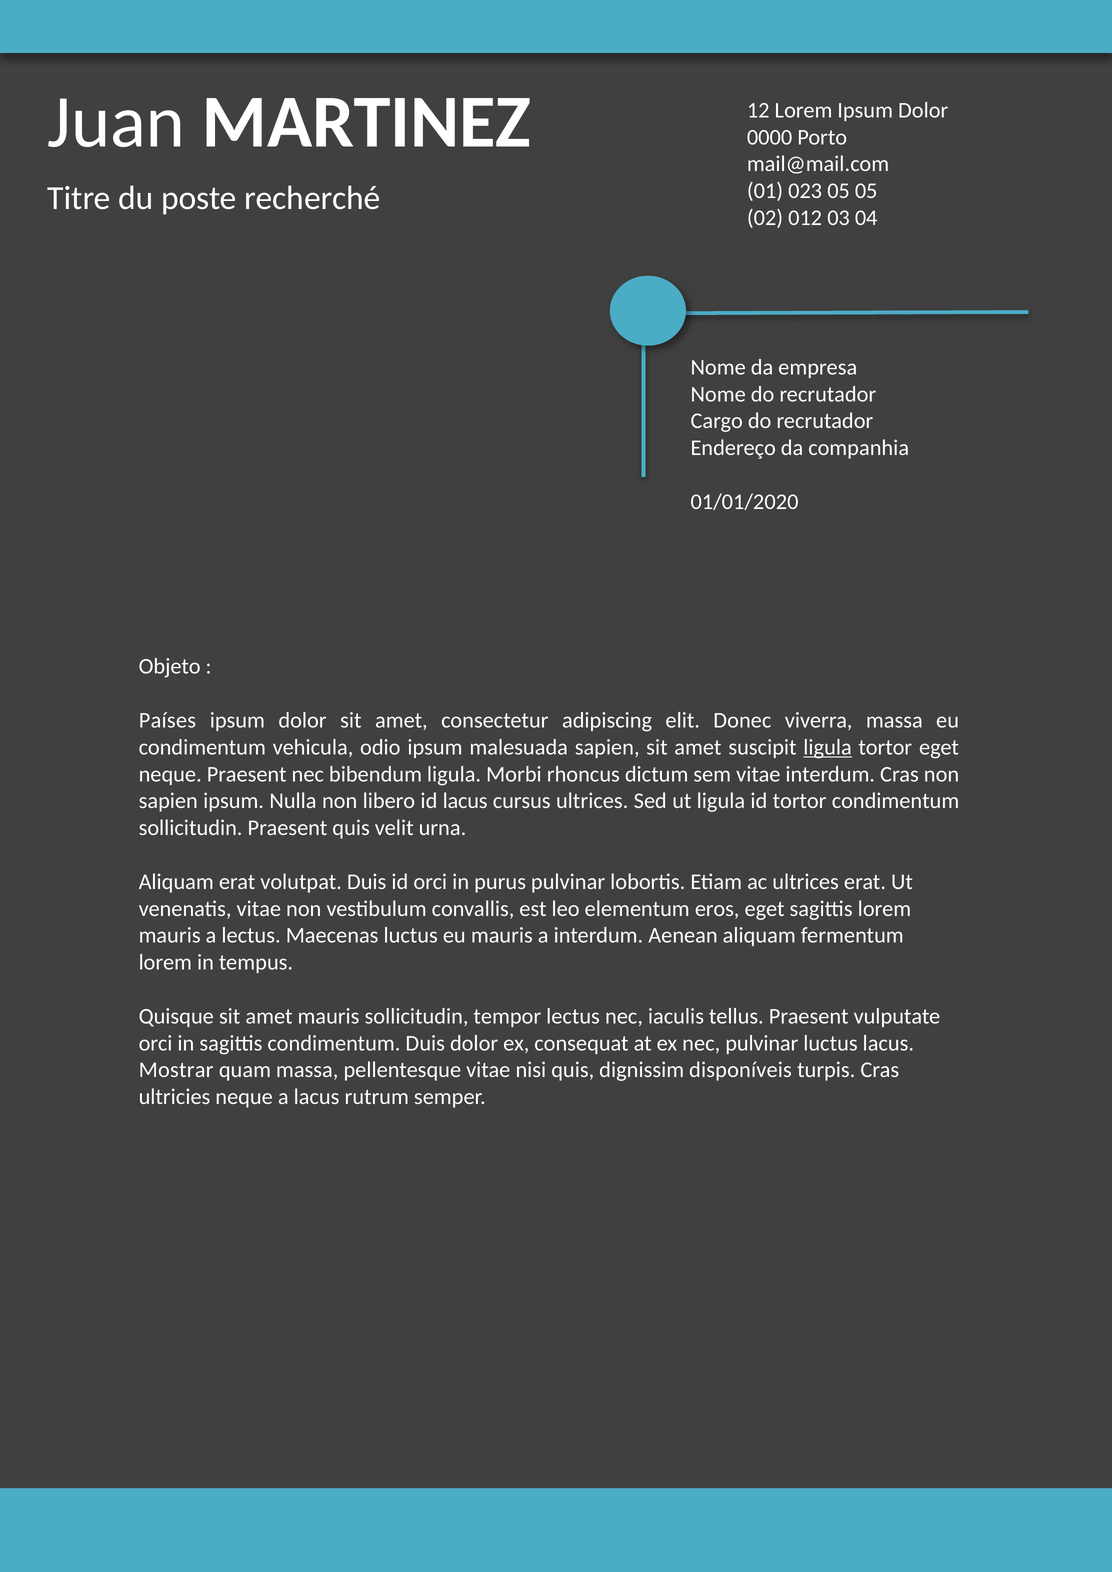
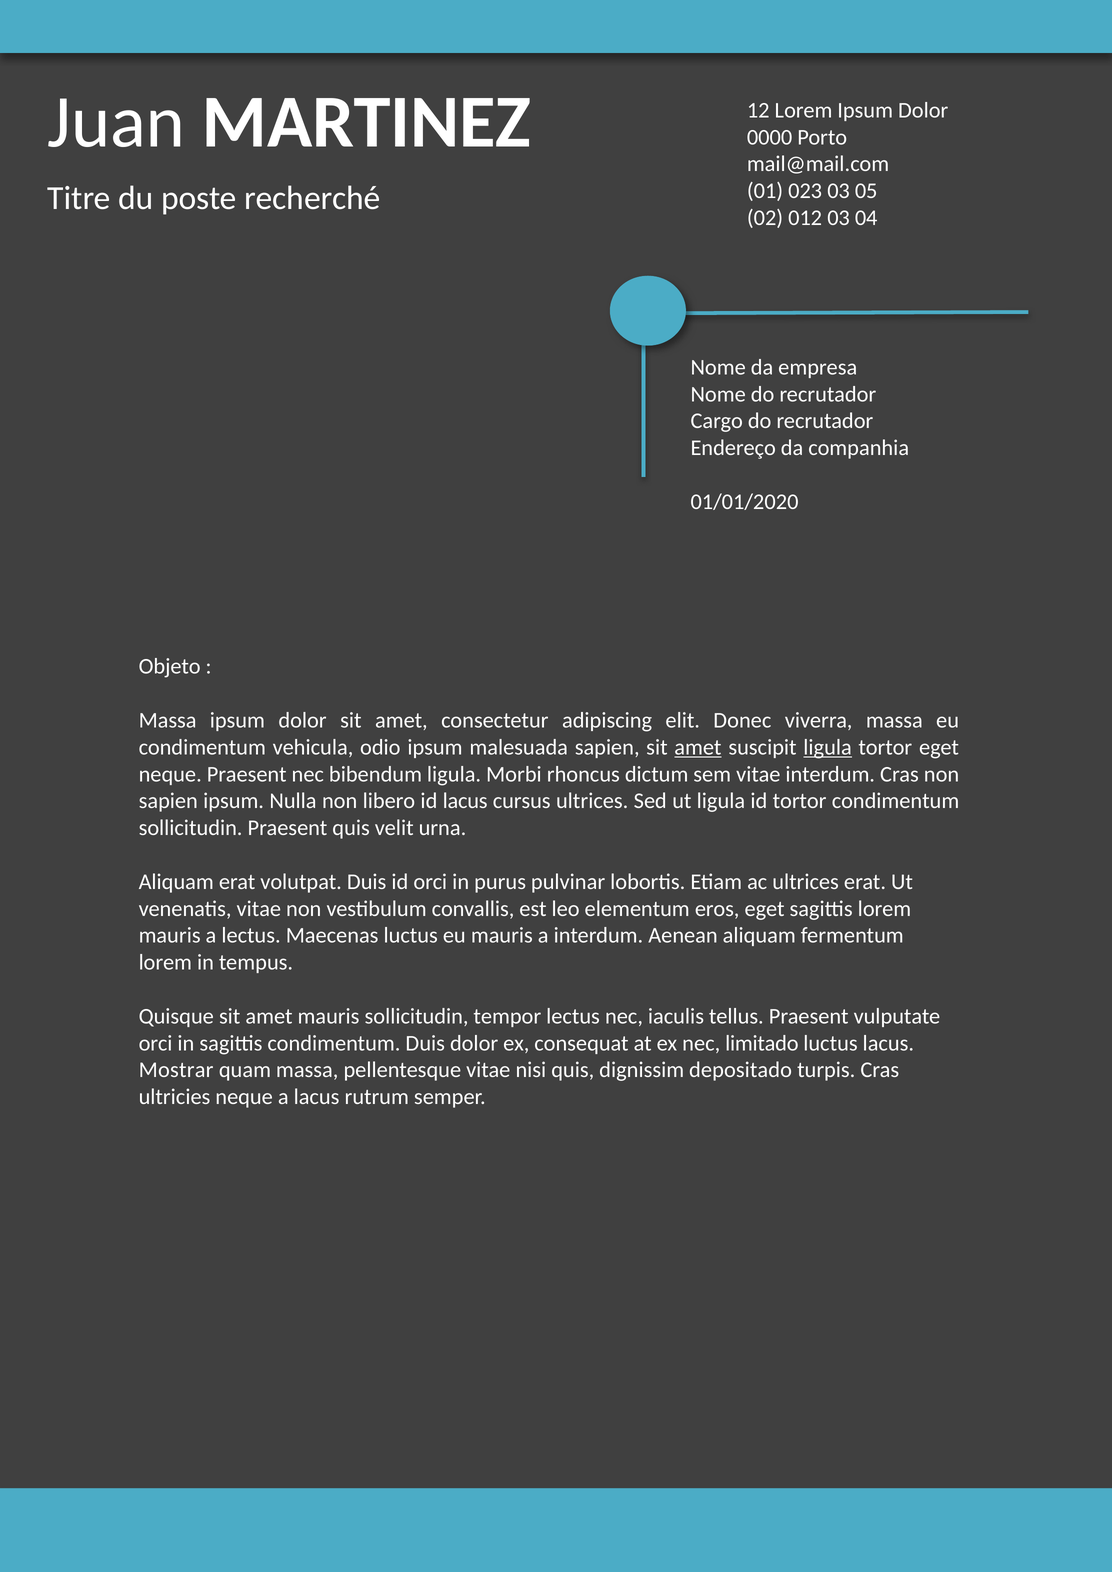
023 05: 05 -> 03 (839, 191)
Países: Países -> Massa (168, 720)
amet underline: none -> present (698, 747)
nec pulvinar: pulvinar -> limitado (762, 1043)
disponíveis: disponíveis -> depositado (741, 1070)
